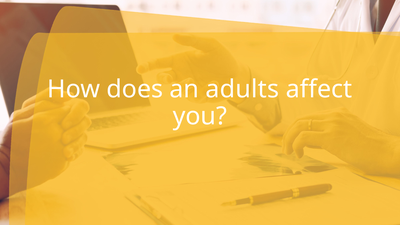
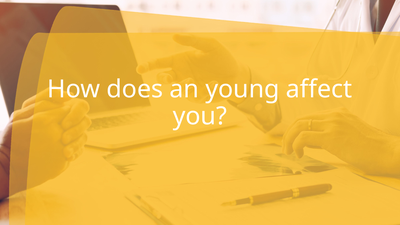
adults: adults -> young (243, 89)
